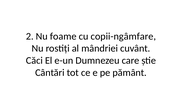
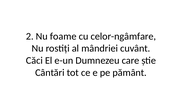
copii-ngâmfare: copii-ngâmfare -> celor-ngâmfare (123, 36)
